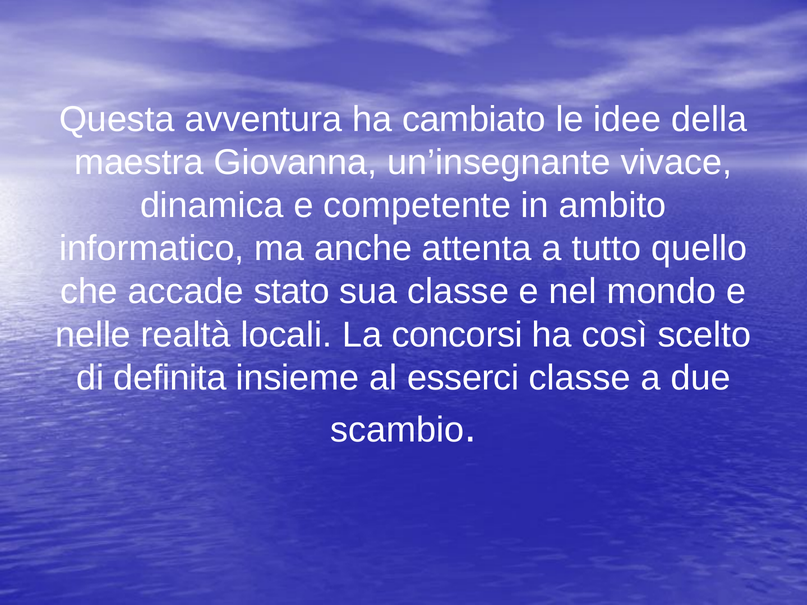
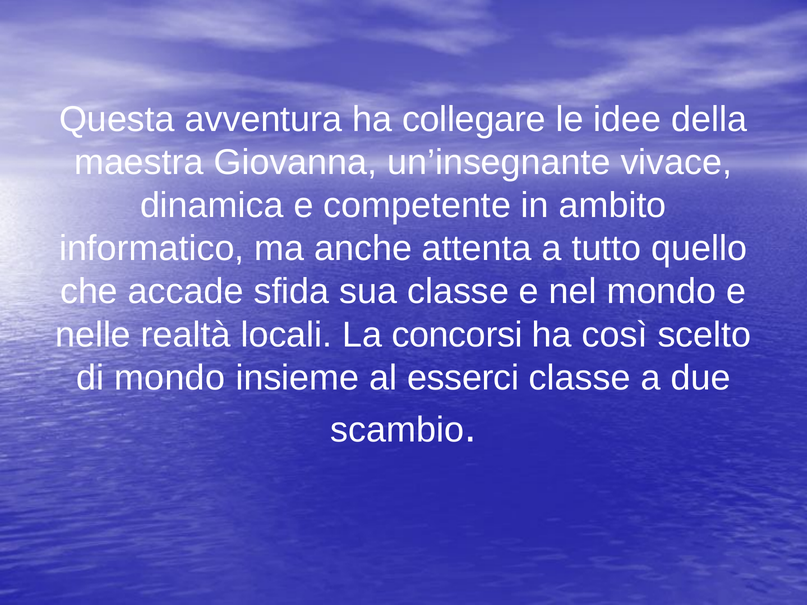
cambiato: cambiato -> collegare (474, 120)
stato: stato -> sfida (291, 292)
di definita: definita -> mondo (170, 378)
